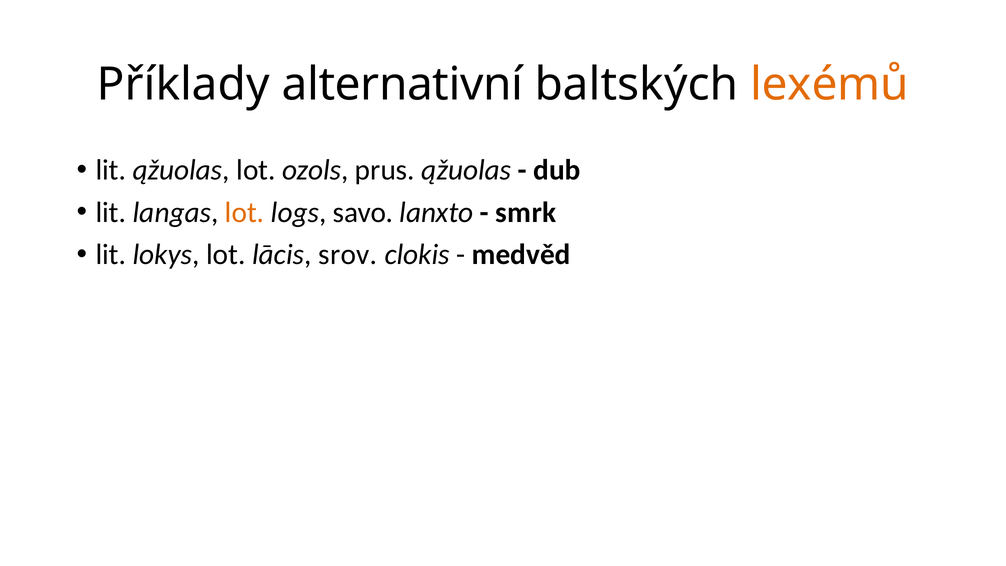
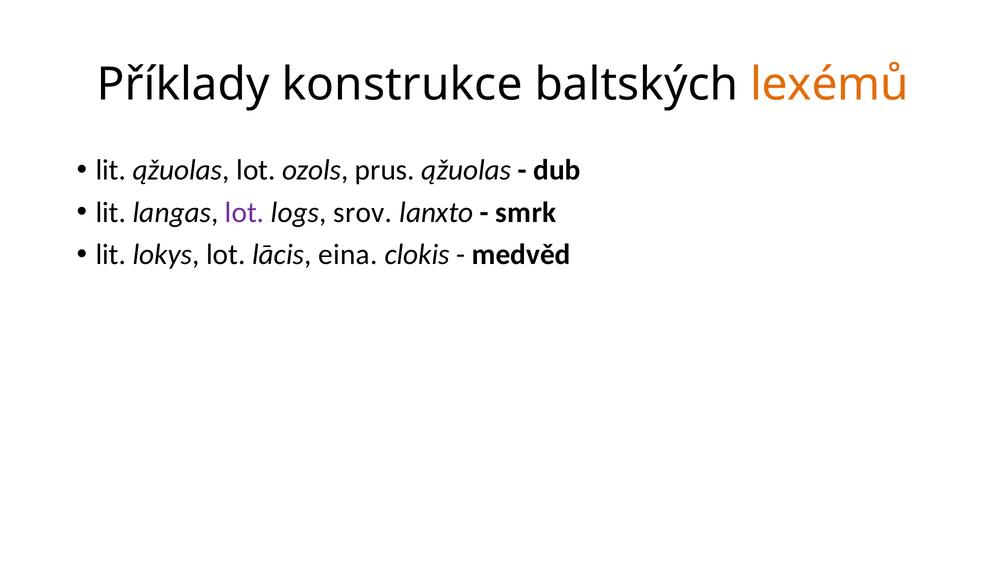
alternativní: alternativní -> konstrukce (402, 85)
lot colour: orange -> purple (245, 212)
savo: savo -> srov (363, 212)
srov: srov -> eina (348, 254)
